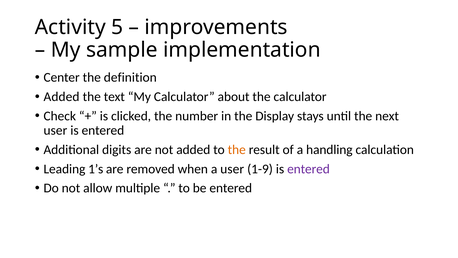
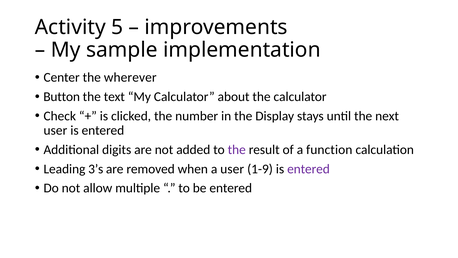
definition: definition -> wherever (130, 77)
Added: Added -> Button (62, 97)
the colour: orange -> purple (237, 149)
handling: handling -> function (329, 149)
1’s: 1’s -> 3’s (96, 169)
